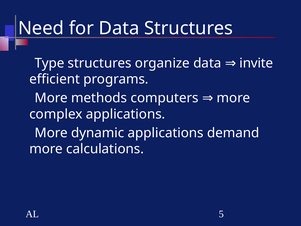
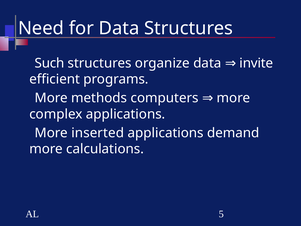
Type: Type -> Such (50, 63)
dynamic: dynamic -> inserted (98, 133)
